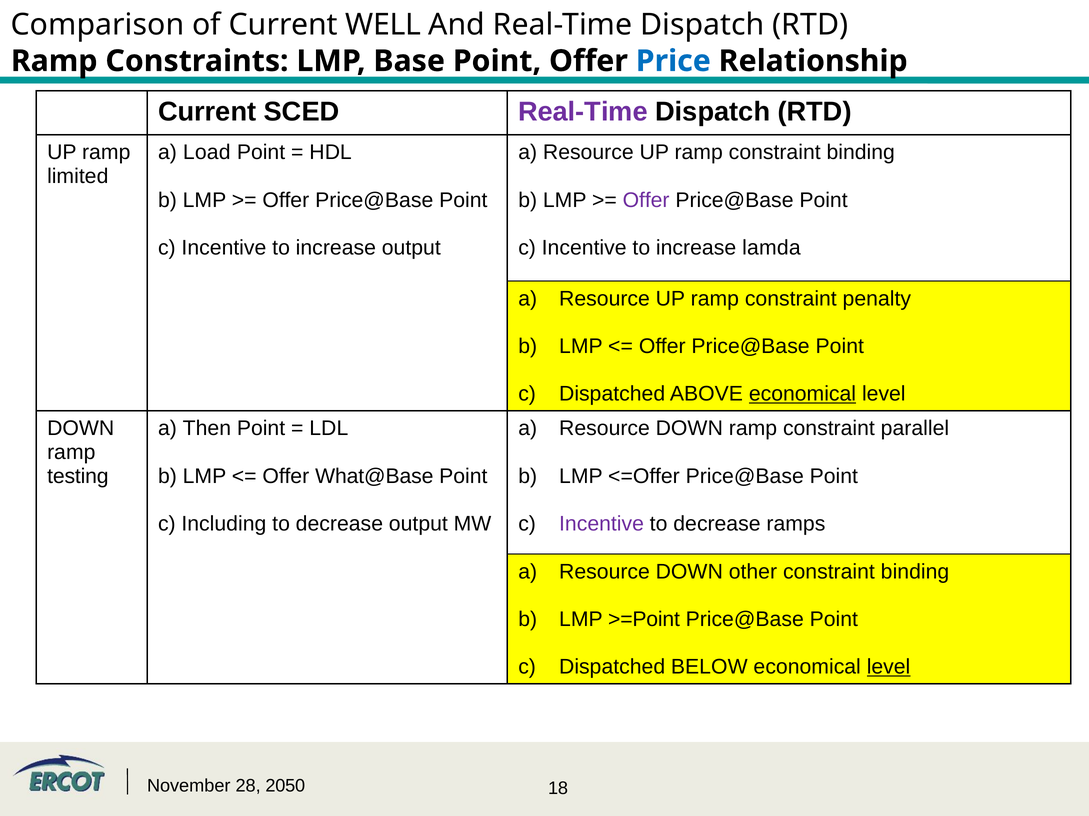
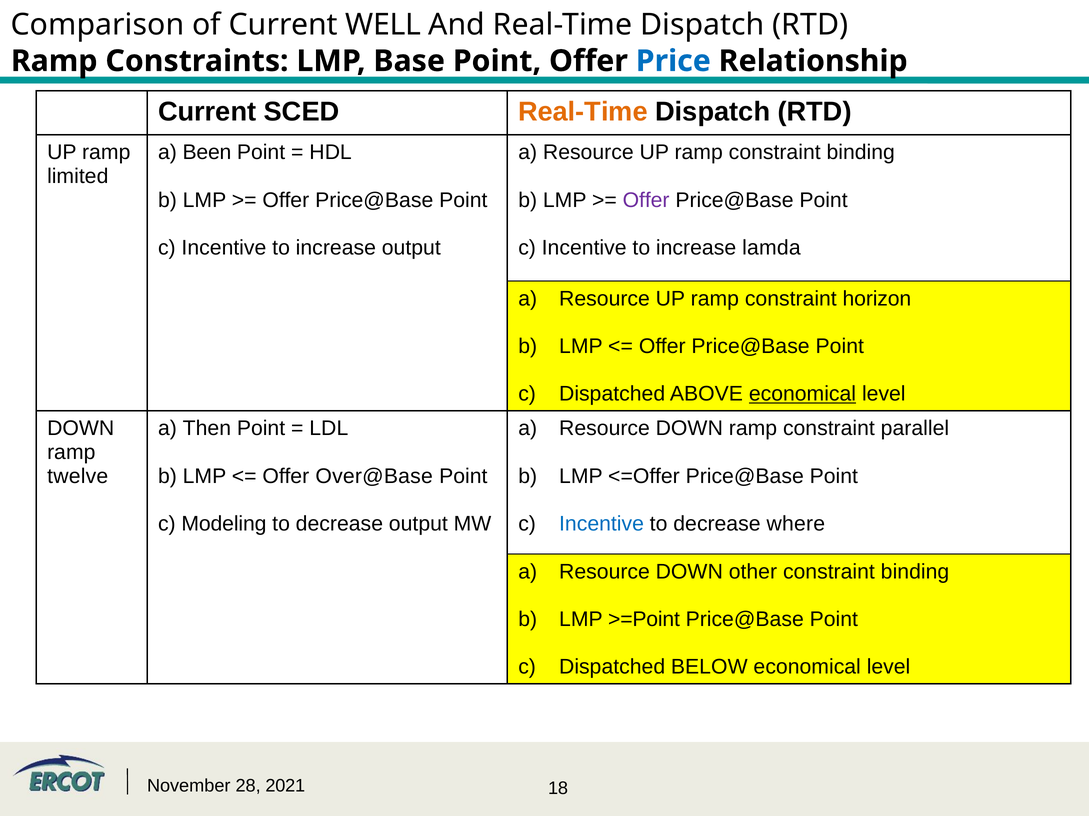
Real-Time colour: purple -> orange (583, 112)
Load: Load -> Been (207, 153)
penalty: penalty -> horizon (877, 299)
testing: testing -> twelve (78, 477)
What@Base: What@Base -> Over@Base (374, 477)
Including: Including -> Modeling (224, 524)
Incentive colour: purple -> blue (602, 524)
ramps: ramps -> where (796, 524)
level underline: present -> none (889, 667)
2050: 2050 -> 2021 (285, 787)
